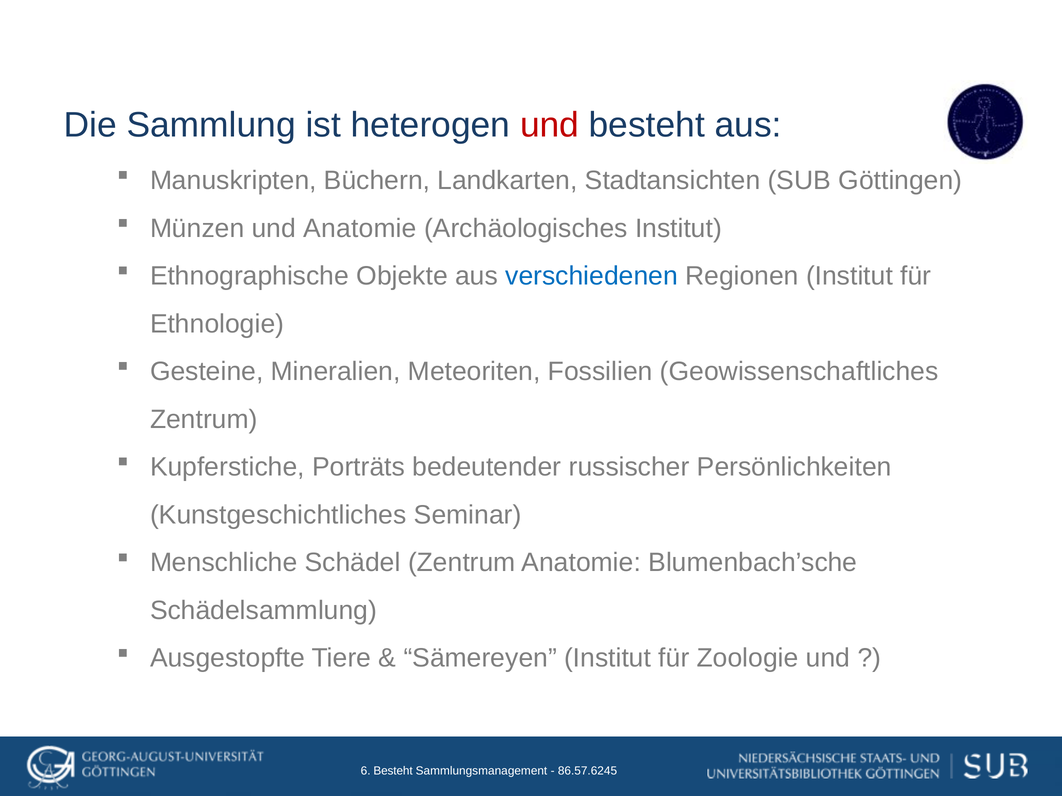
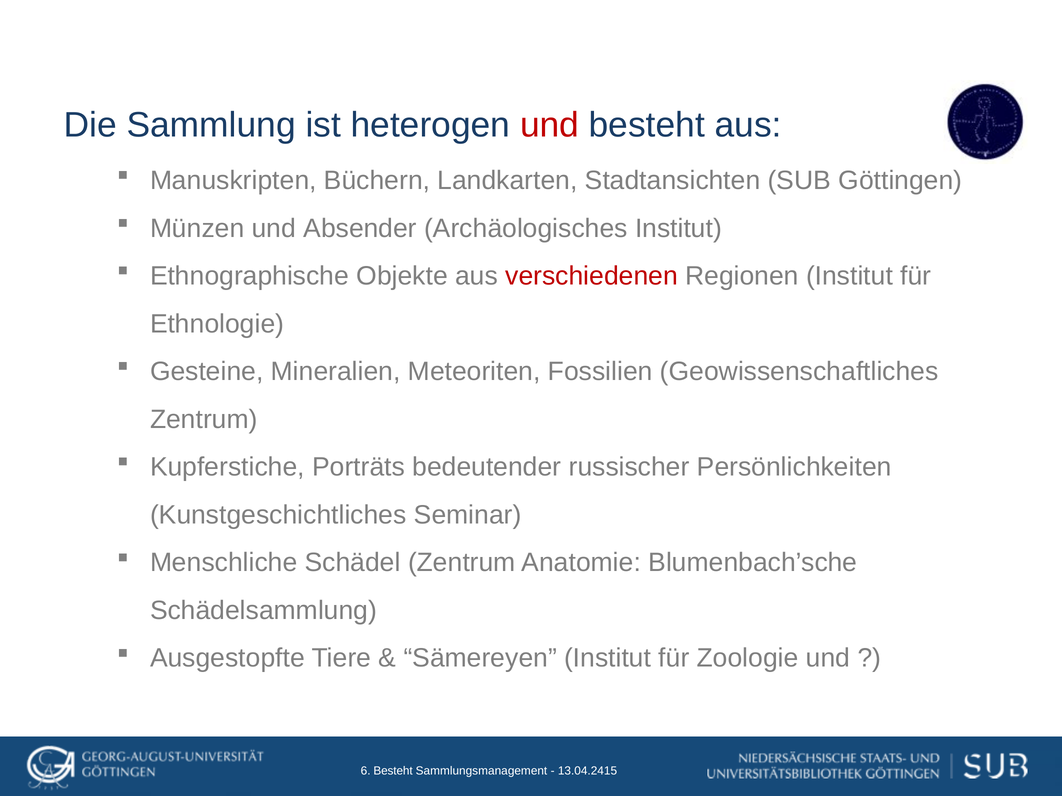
und Anatomie: Anatomie -> Absender (360, 228)
verschiedenen colour: blue -> red (592, 276)
86.57.6245: 86.57.6245 -> 13.04.2415 (587, 771)
